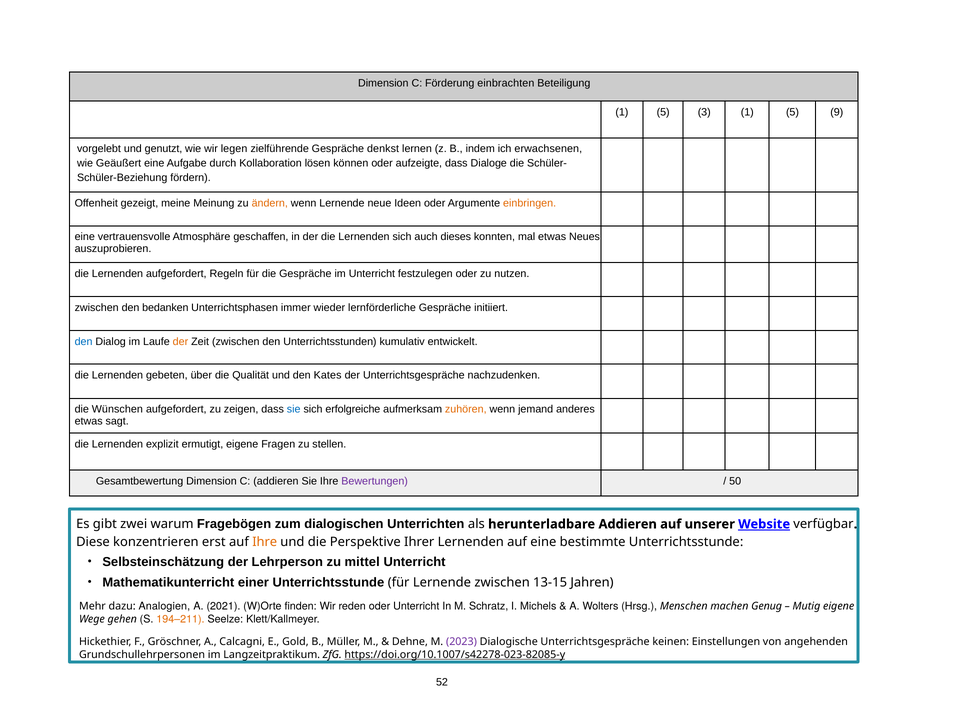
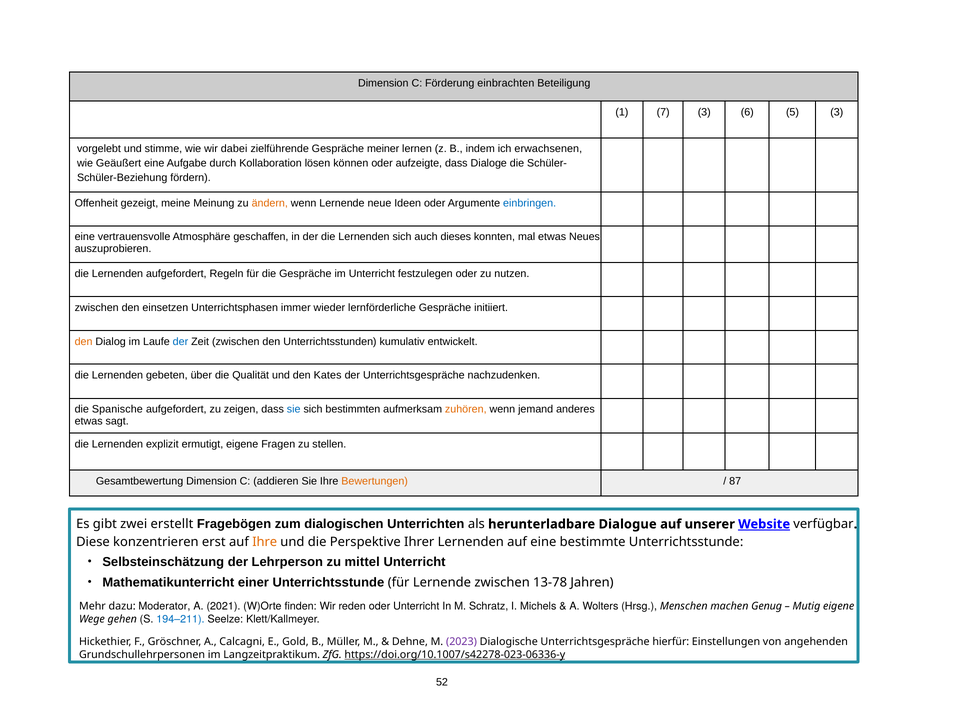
5: 5 -> 7 (663, 112)
3 1: 1 -> 6 (747, 112)
5 9: 9 -> 3 (837, 112)
genutzt: genutzt -> stimme (163, 149)
legen: legen -> dabei (234, 149)
denkst: denkst -> meiner (383, 149)
einbringen colour: orange -> blue (530, 203)
bedanken: bedanken -> einsetzen (165, 308)
den colour: blue -> orange (84, 342)
der colour: orange -> blue (180, 342)
Wünschen: Wünschen -> Spanische (117, 410)
erfolgreiche: erfolgreiche -> bestimmten (353, 410)
Bewertungen colour: purple -> orange (375, 482)
50: 50 -> 87 (735, 482)
warum: warum -> erstellt (172, 525)
herunterladbare Addieren: Addieren -> Dialogue (628, 525)
13-15: 13-15 -> 13-78 (550, 583)
Analogien: Analogien -> Moderator (164, 607)
194–211 colour: orange -> blue (180, 620)
keinen: keinen -> hierfür (671, 642)
https://doi.org/10.1007/s42278-023-82085-y: https://doi.org/10.1007/s42278-023-82085-y -> https://doi.org/10.1007/s42278-023-06336-y (455, 655)
